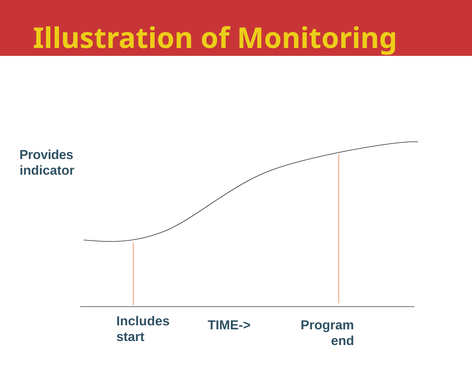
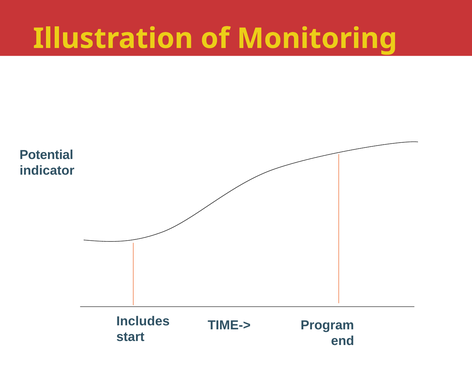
Provides: Provides -> Potential (46, 155)
